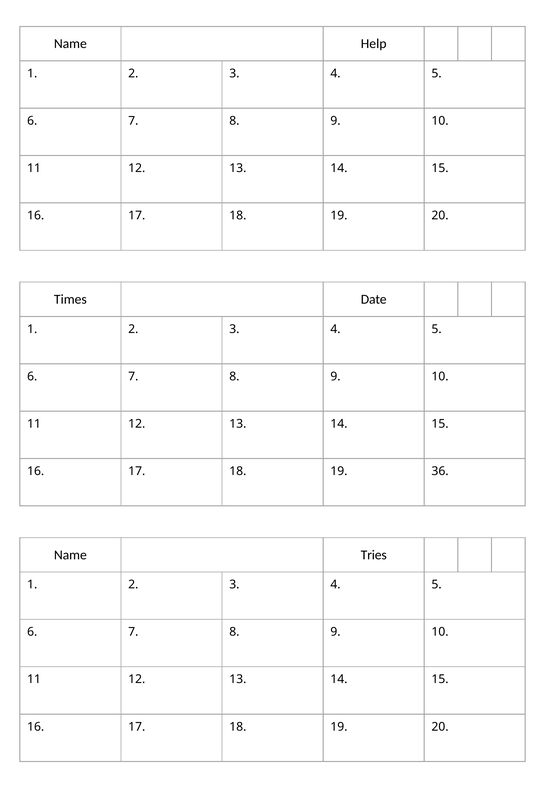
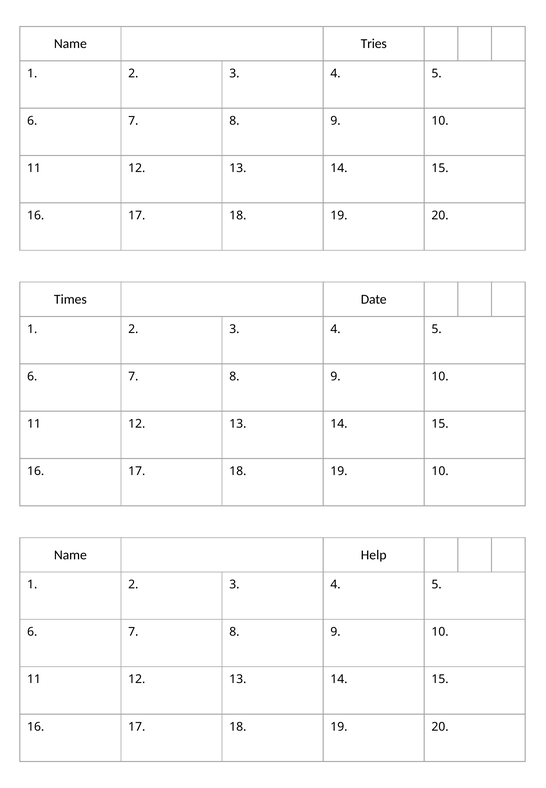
Help: Help -> Tries (374, 44)
19 36: 36 -> 10 (440, 472)
Tries: Tries -> Help (374, 555)
